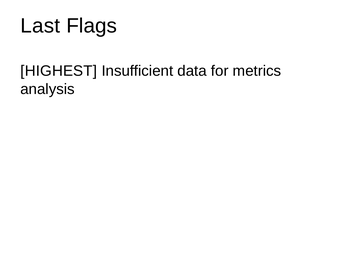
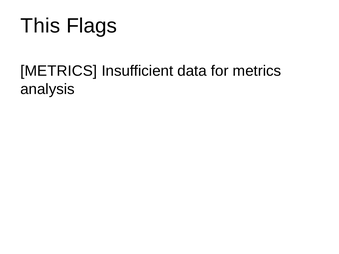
Last: Last -> This (40, 26)
HIGHEST: HIGHEST -> METRICS (59, 71)
